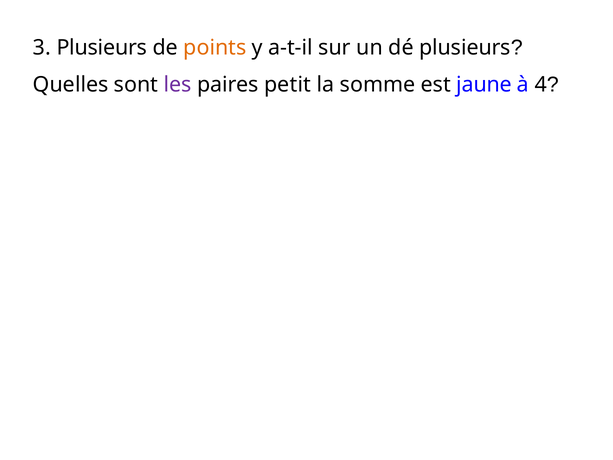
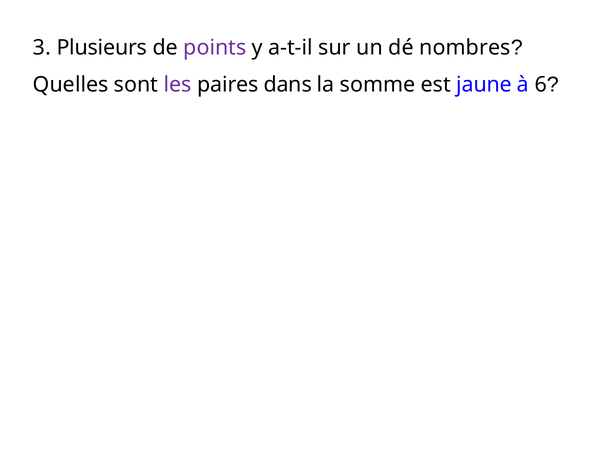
points colour: orange -> purple (215, 48)
dé plusieurs: plusieurs -> nombres (465, 48)
petit: petit -> dans (288, 85)
4: 4 -> 6 (541, 85)
